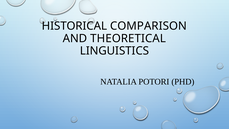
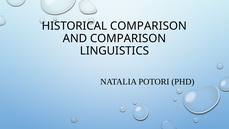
AND THEORETICAL: THEORETICAL -> COMPARISON (128, 38)
